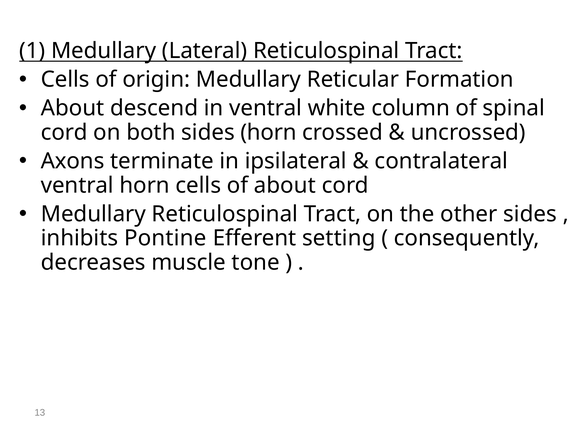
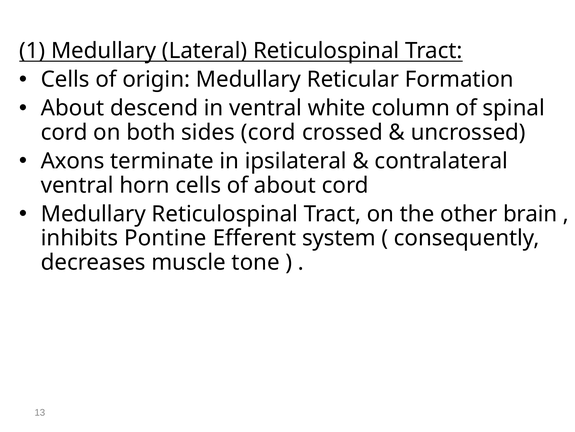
sides horn: horn -> cord (268, 132)
other sides: sides -> brain (530, 214)
setting: setting -> system (339, 238)
